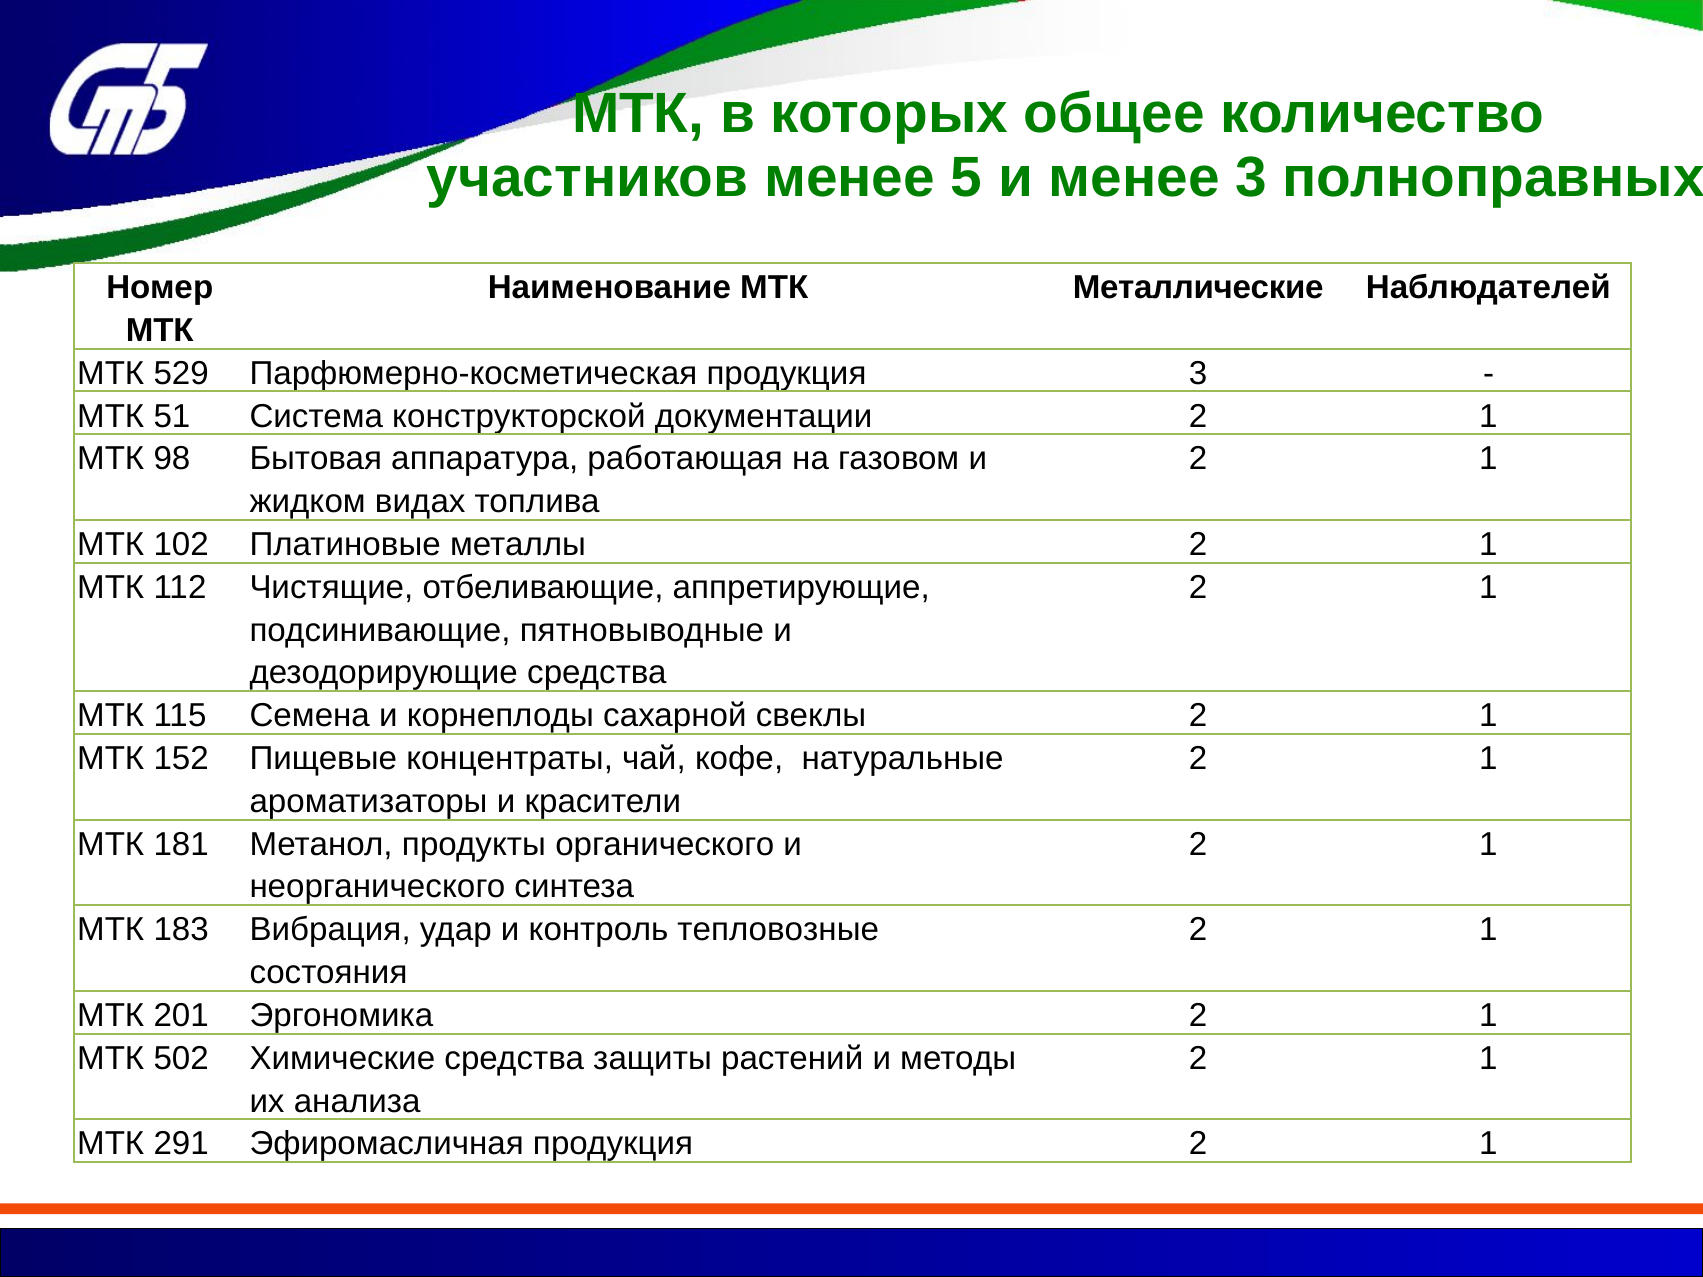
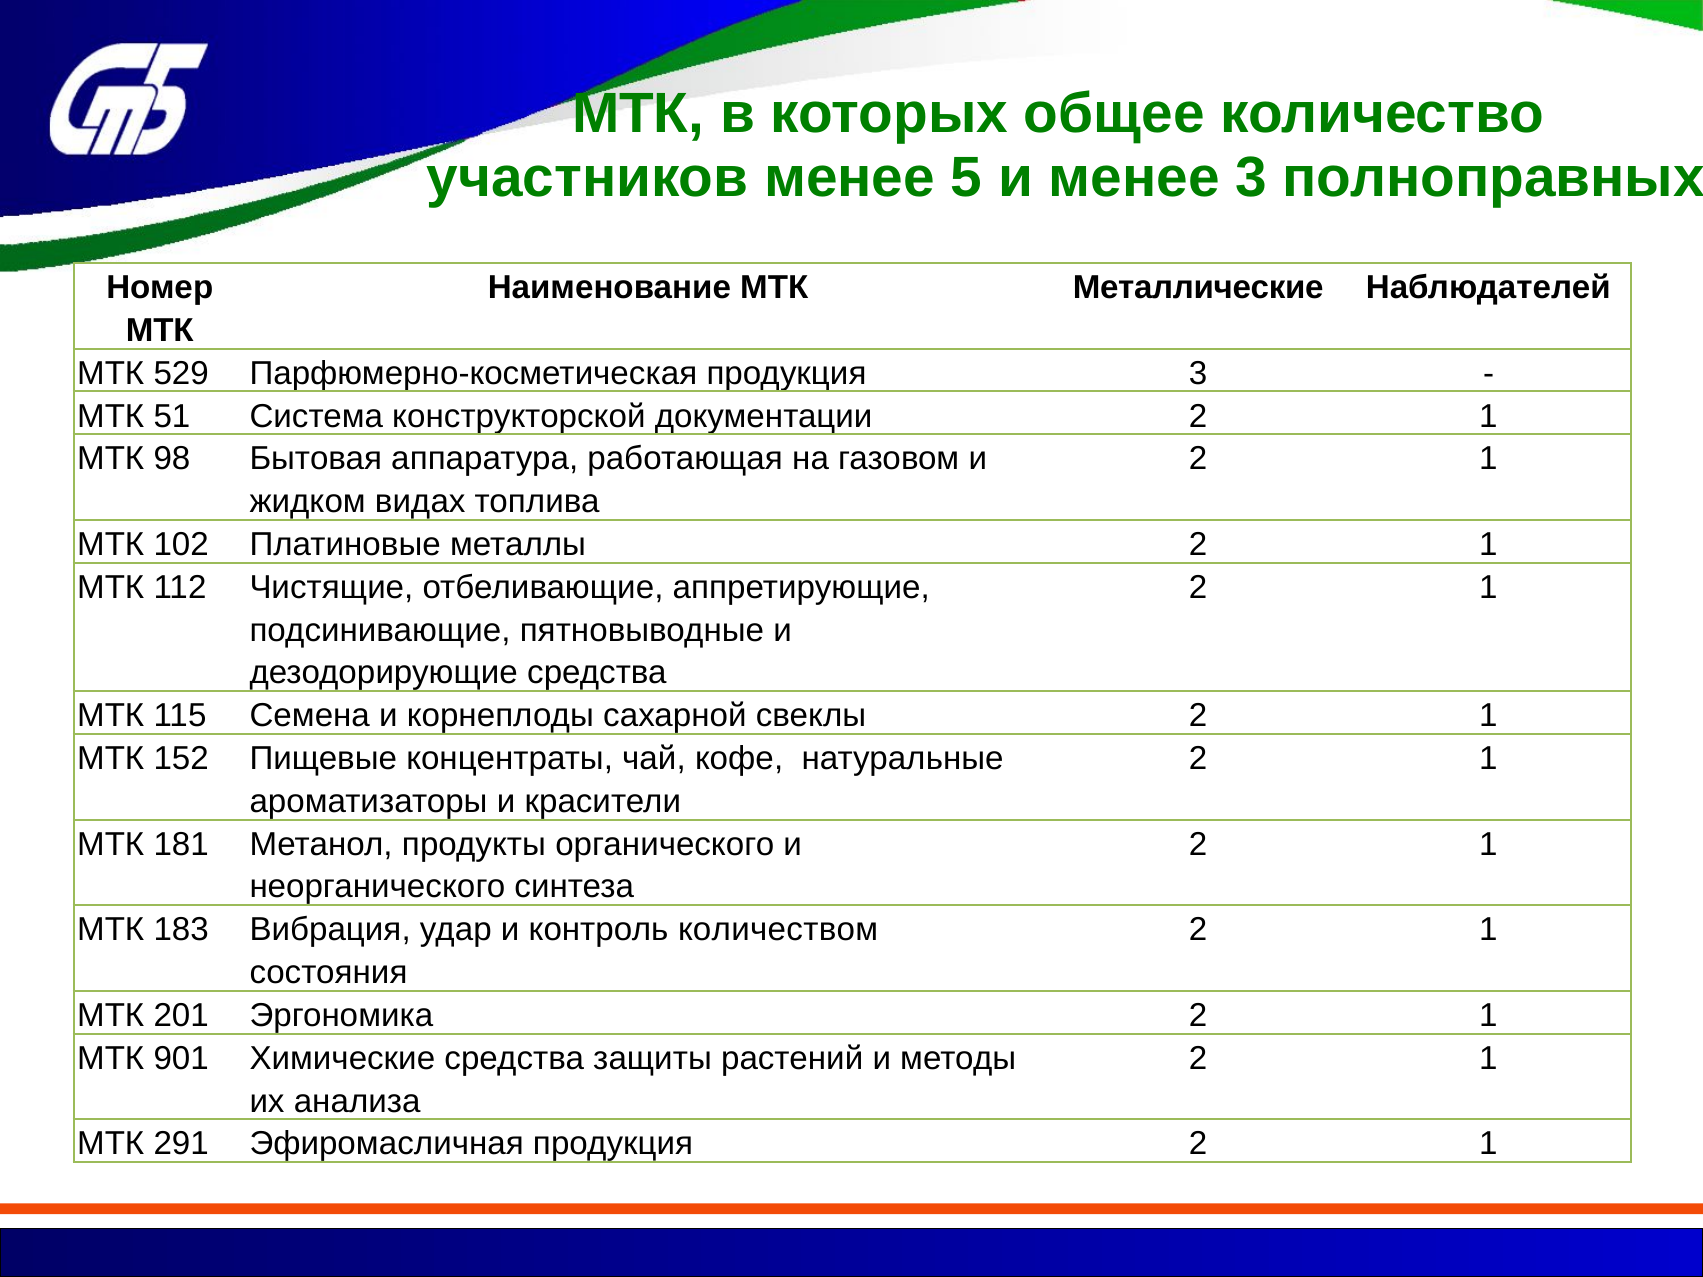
тепловозные: тепловозные -> количеством (778, 930)
502: 502 -> 901 (181, 1059)
